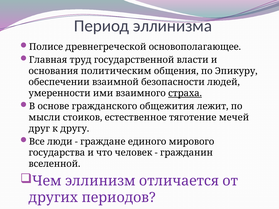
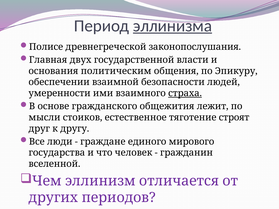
эллинизма underline: none -> present (172, 26)
основополагающее: основополагающее -> законопослушания (195, 47)
труд: труд -> двух (81, 60)
мечей: мечей -> строят (234, 118)
